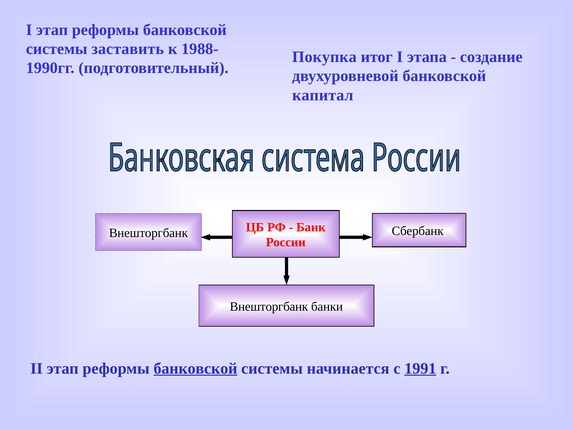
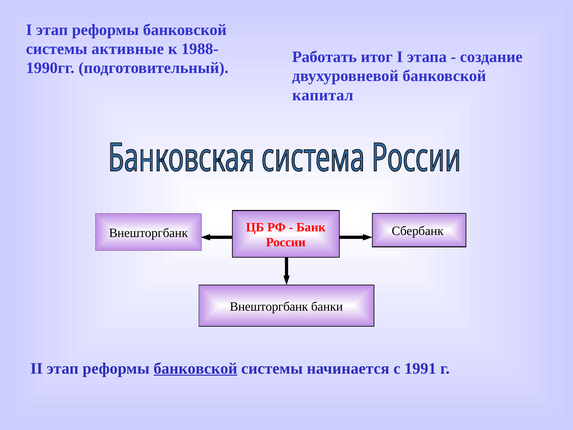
заставить: заставить -> активные (128, 49)
Покупка: Покупка -> Работать (325, 57)
1991 underline: present -> none (420, 368)
